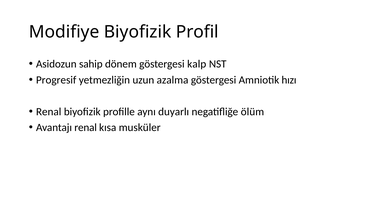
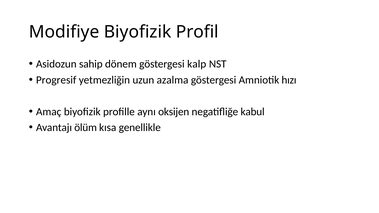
Renal: Renal -> Amaç (49, 112)
duyarlı: duyarlı -> oksijen (174, 112)
ölüm: ölüm -> kabul (253, 112)
Avantajı renal: renal -> ölüm (86, 128)
musküler: musküler -> genellikle (140, 128)
